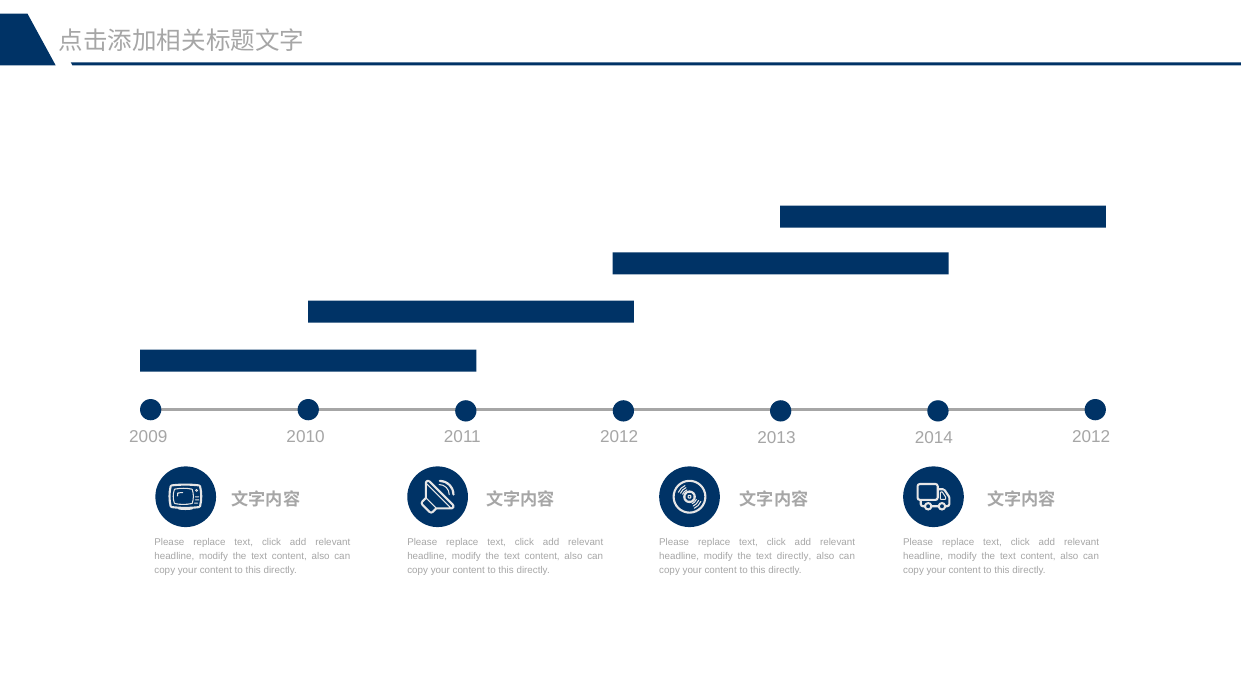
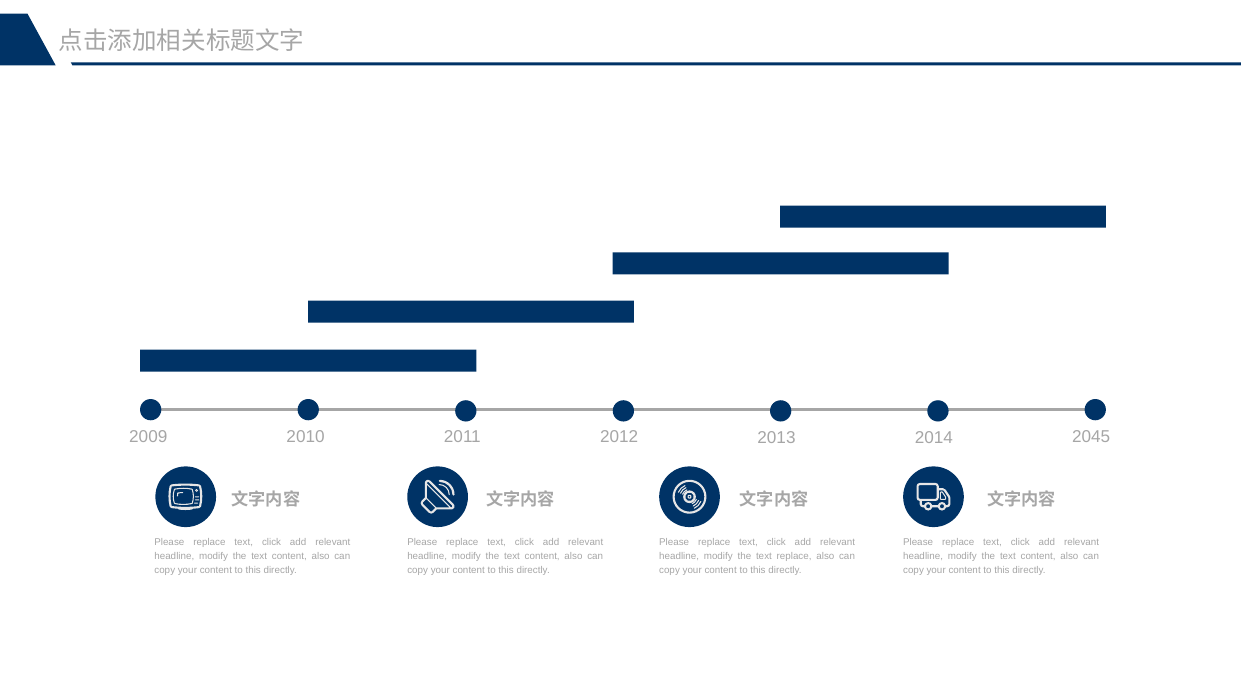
2012: 2012 -> 2045 (1091, 437)
text directly: directly -> replace (794, 556)
